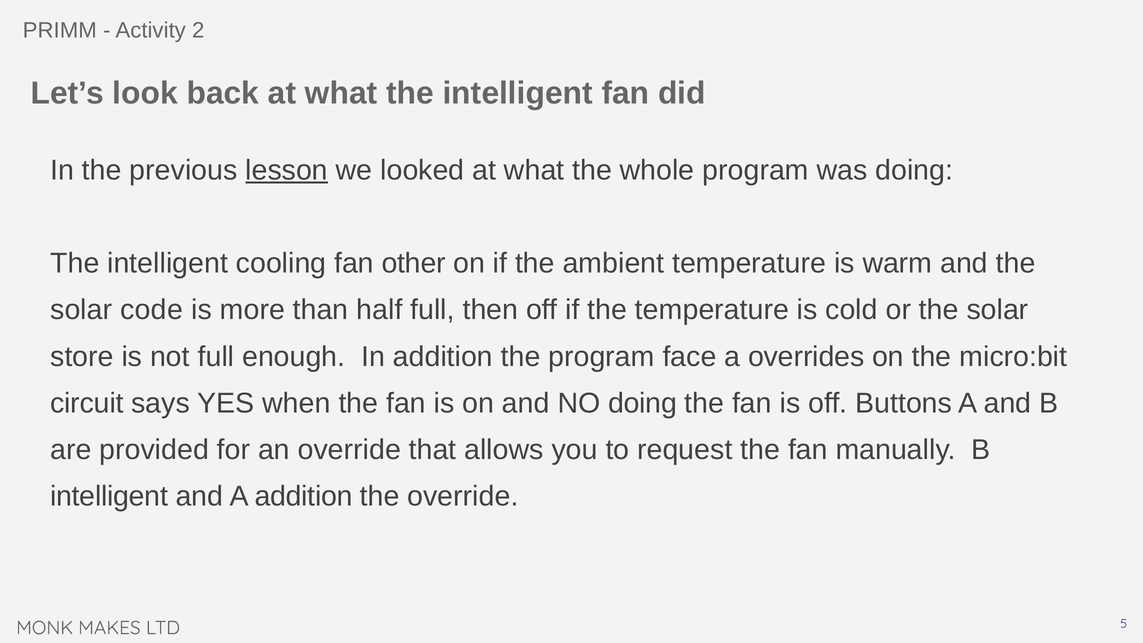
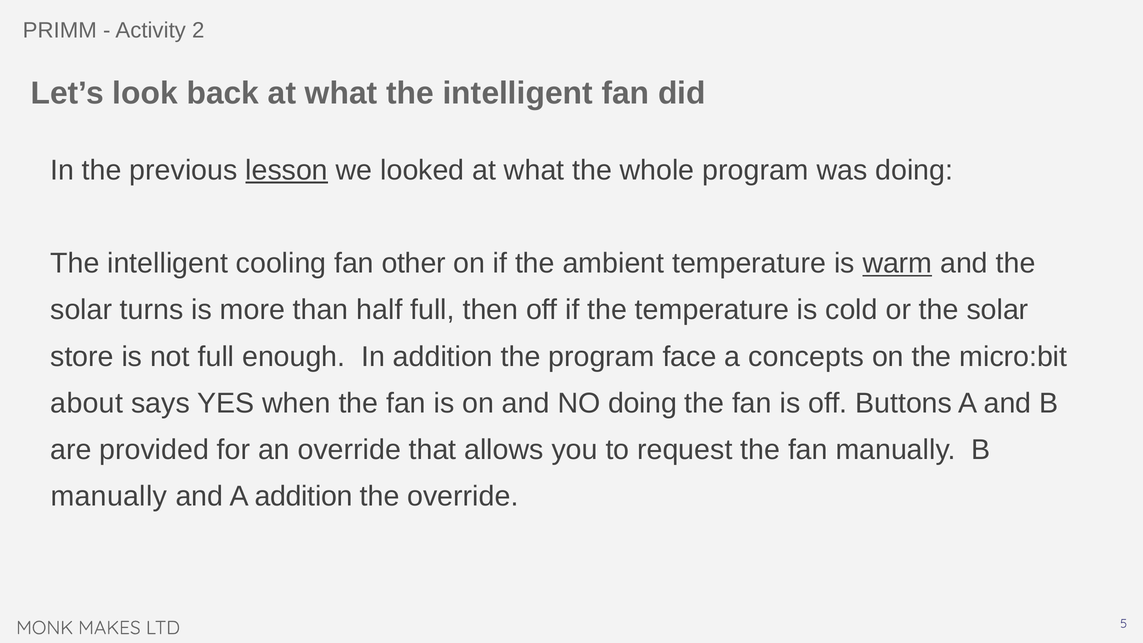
warm underline: none -> present (897, 263)
code: code -> turns (152, 310)
overrides: overrides -> concepts (806, 357)
circuit: circuit -> about (87, 403)
intelligent: intelligent -> manually (109, 496)
